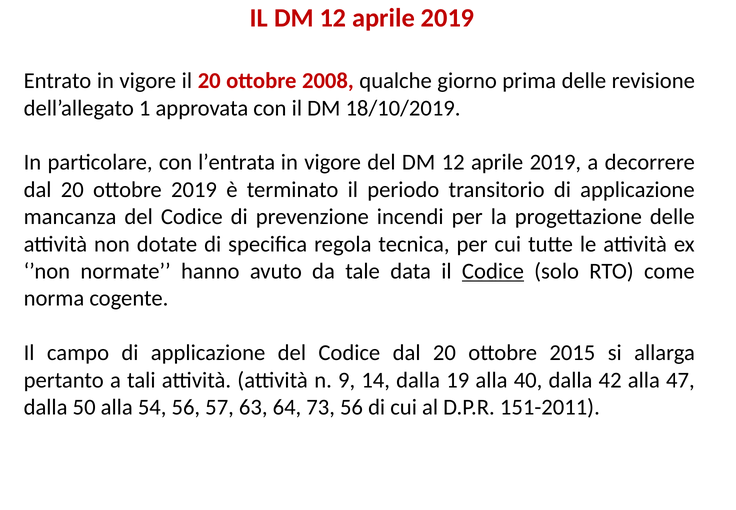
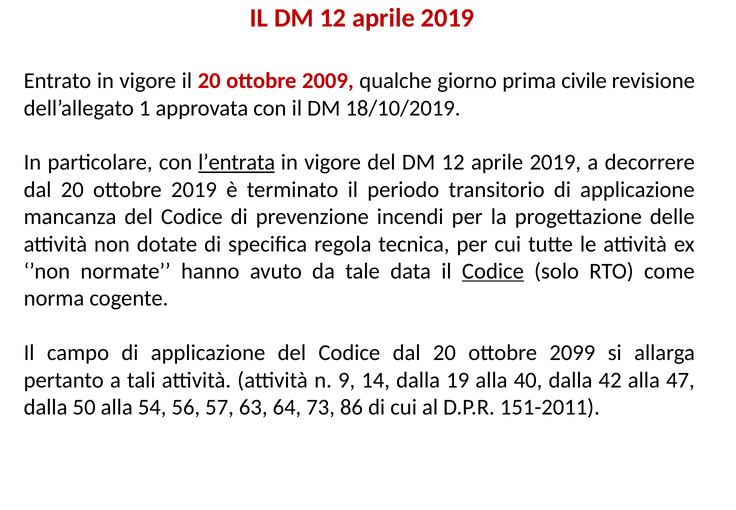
2008: 2008 -> 2009 (328, 81)
prima delle: delle -> civile (584, 81)
l’entrata underline: none -> present (237, 162)
2015: 2015 -> 2099 (572, 353)
73 56: 56 -> 86 (352, 407)
